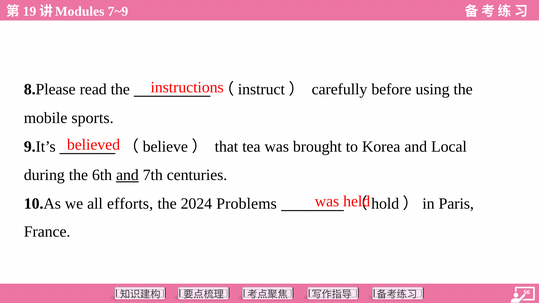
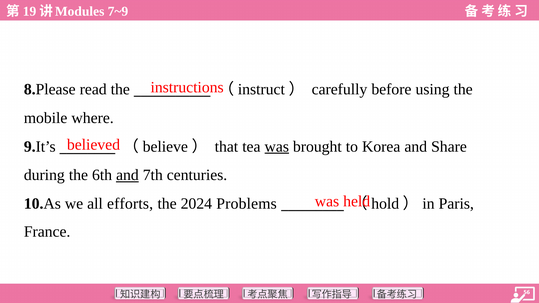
sports: sports -> where (93, 118)
was underline: none -> present (277, 147)
Local: Local -> Share (449, 147)
